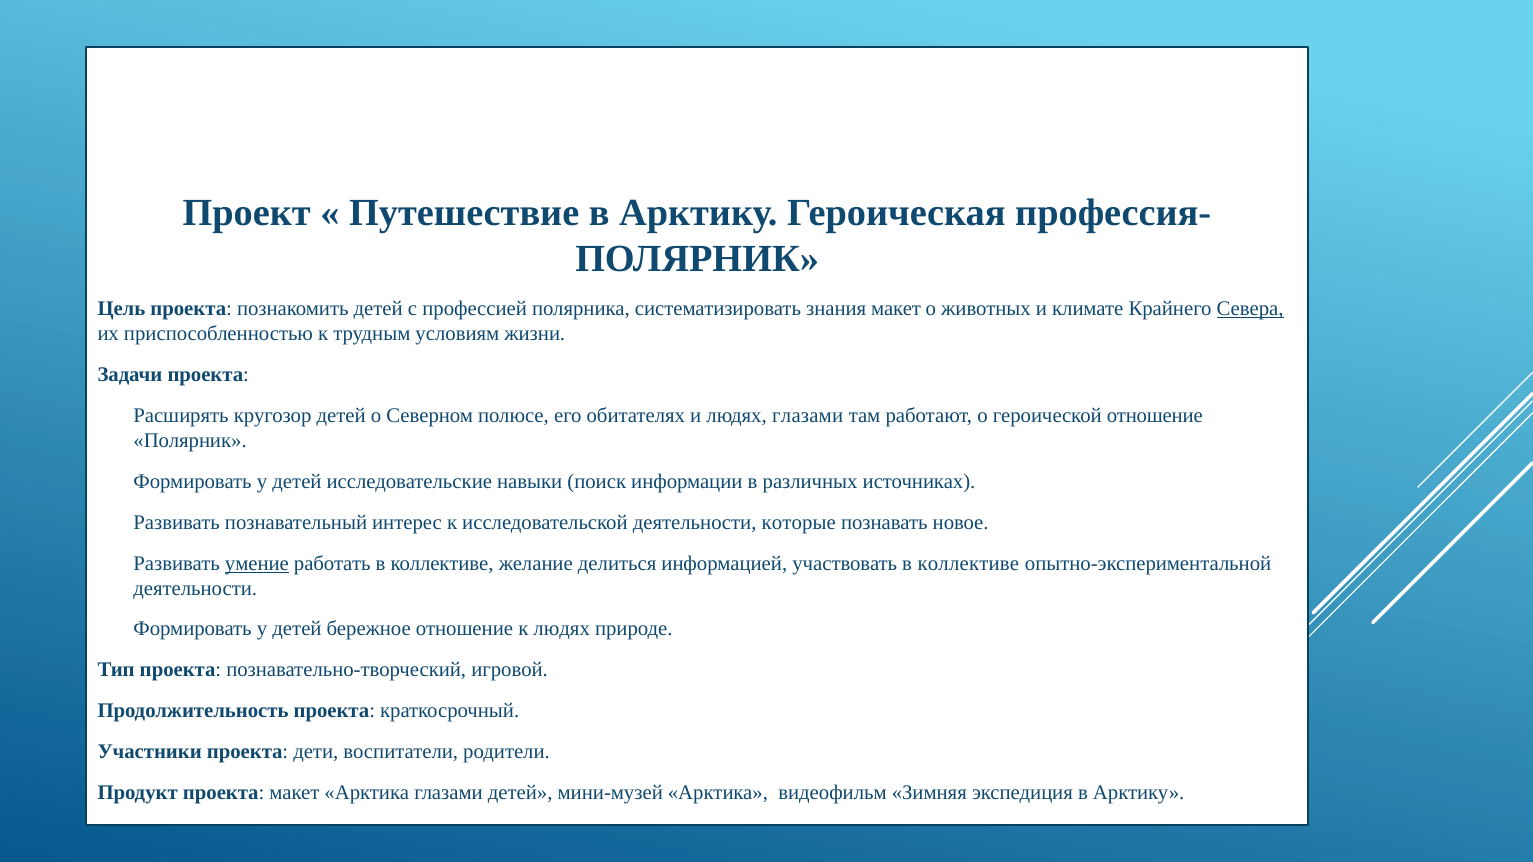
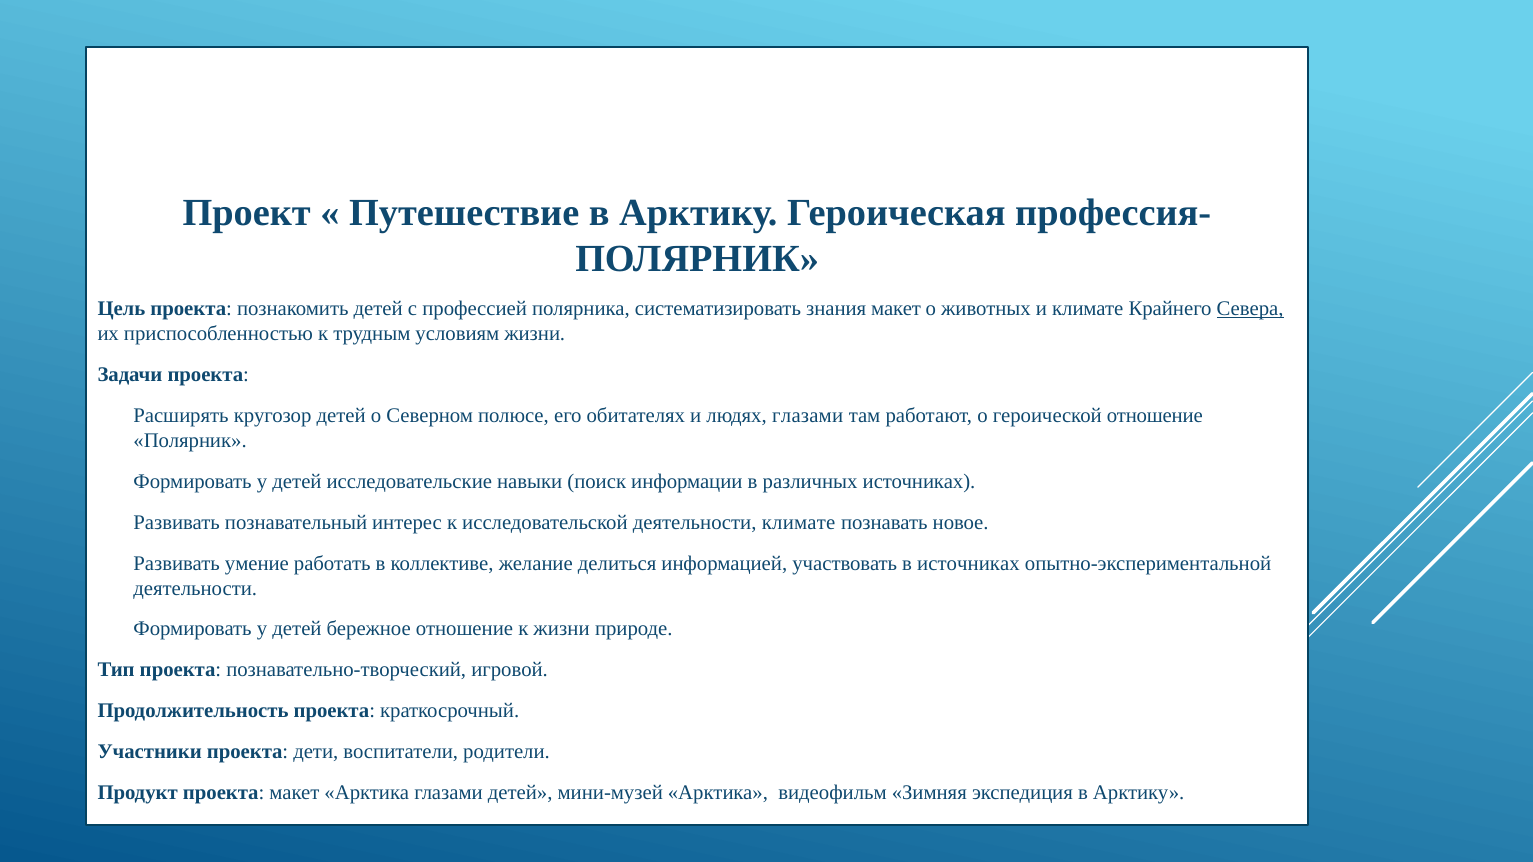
деятельности которые: которые -> климате (799, 523)
умение underline: present -> none (257, 563)
участвовать в коллективе: коллективе -> источниках (968, 563)
к людях: людях -> жизни (562, 629)
